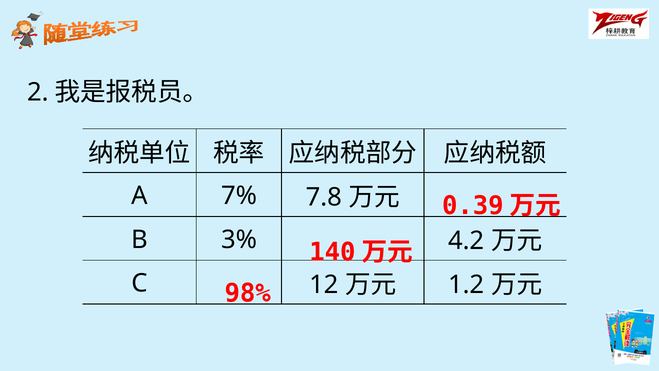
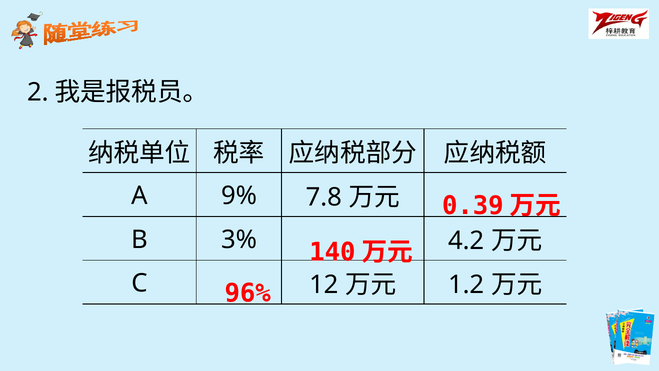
7%: 7% -> 9% (239, 196)
98%: 98% -> 96% (248, 293)
